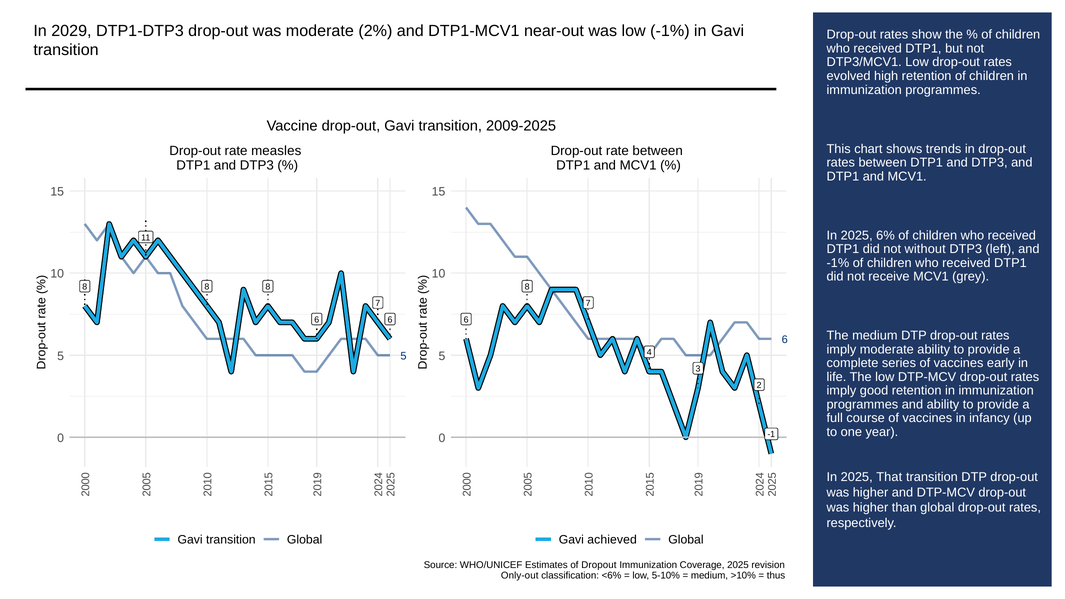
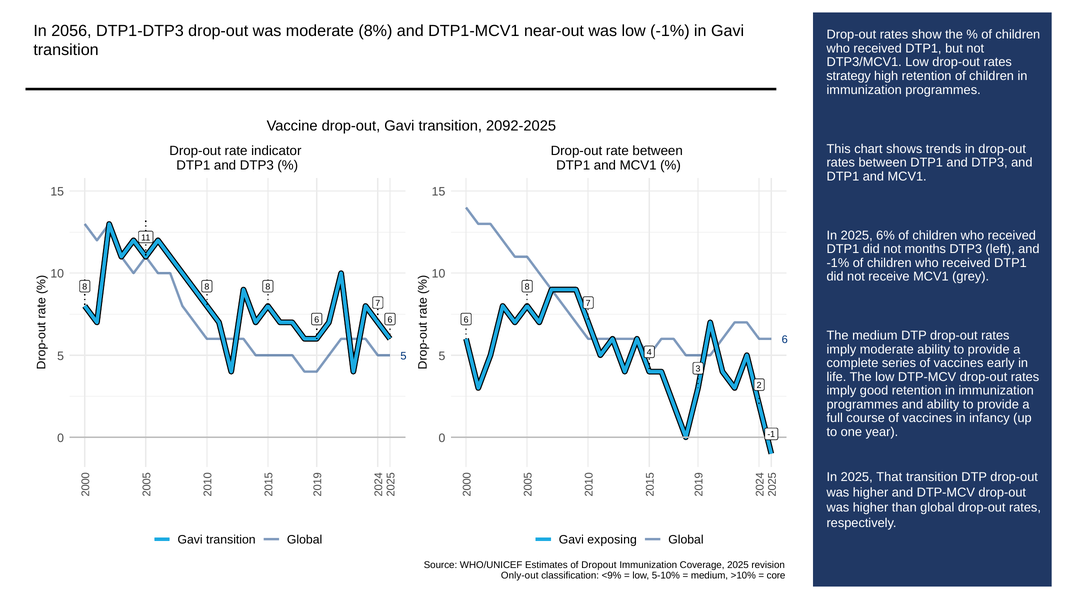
2029: 2029 -> 2056 (71, 31)
2%: 2% -> 8% (375, 31)
evolved: evolved -> strategy (849, 76)
2009-2025: 2009-2025 -> 2092-2025 (521, 126)
measles: measles -> indicator (276, 151)
without: without -> months (925, 249)
achieved: achieved -> exposing (612, 540)
<6%: <6% -> <9% (611, 576)
thus: thus -> core (776, 576)
